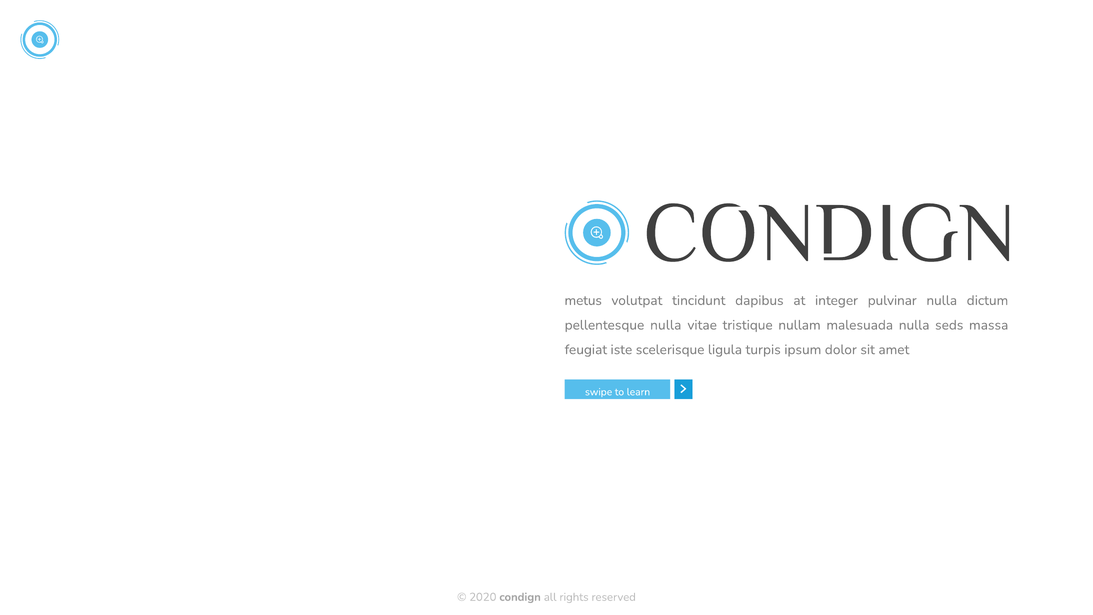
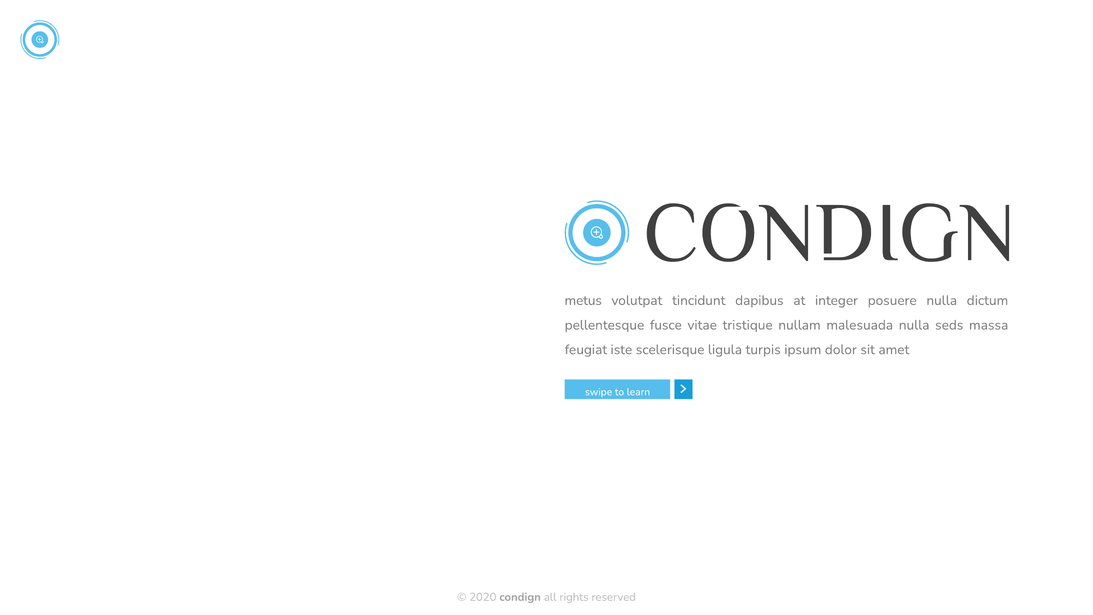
pulvinar: pulvinar -> posuere (892, 300)
pellentesque nulla: nulla -> fusce (666, 325)
